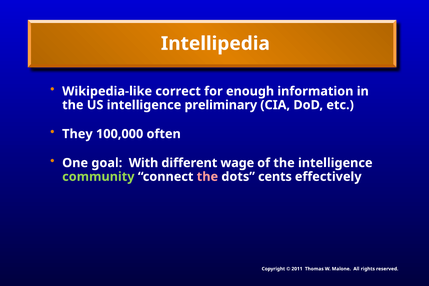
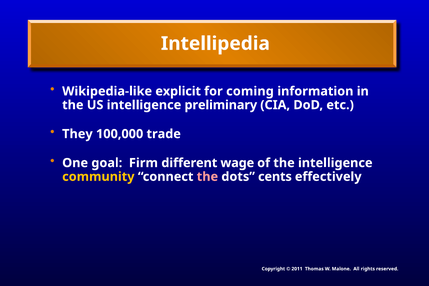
correct: correct -> explicit (178, 91)
enough: enough -> coming (250, 91)
often: often -> trade (164, 134)
With: With -> Firm (143, 163)
community colour: light green -> yellow (98, 177)
